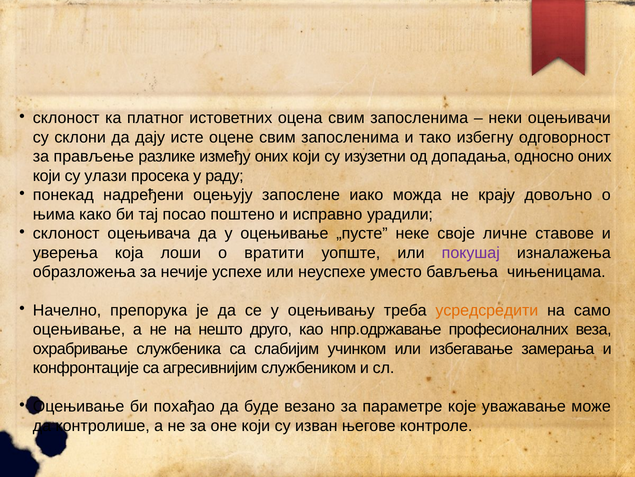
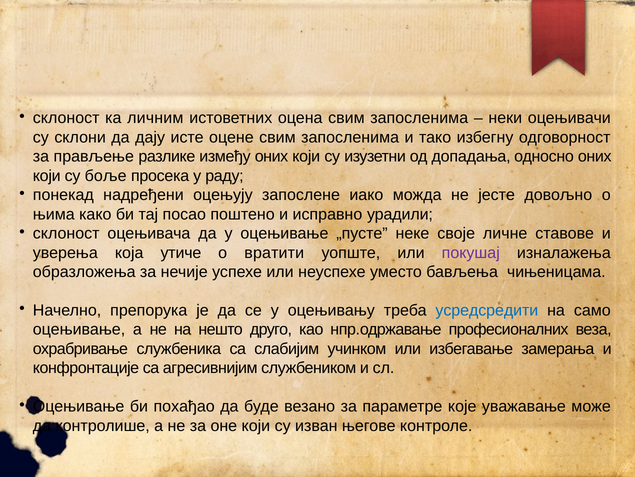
платног: платног -> личним (155, 118)
улази: улази -> боље (106, 175)
крају: крају -> јесте (497, 195)
лоши: лоши -> утиче (181, 252)
усредсредити colour: orange -> blue (487, 310)
